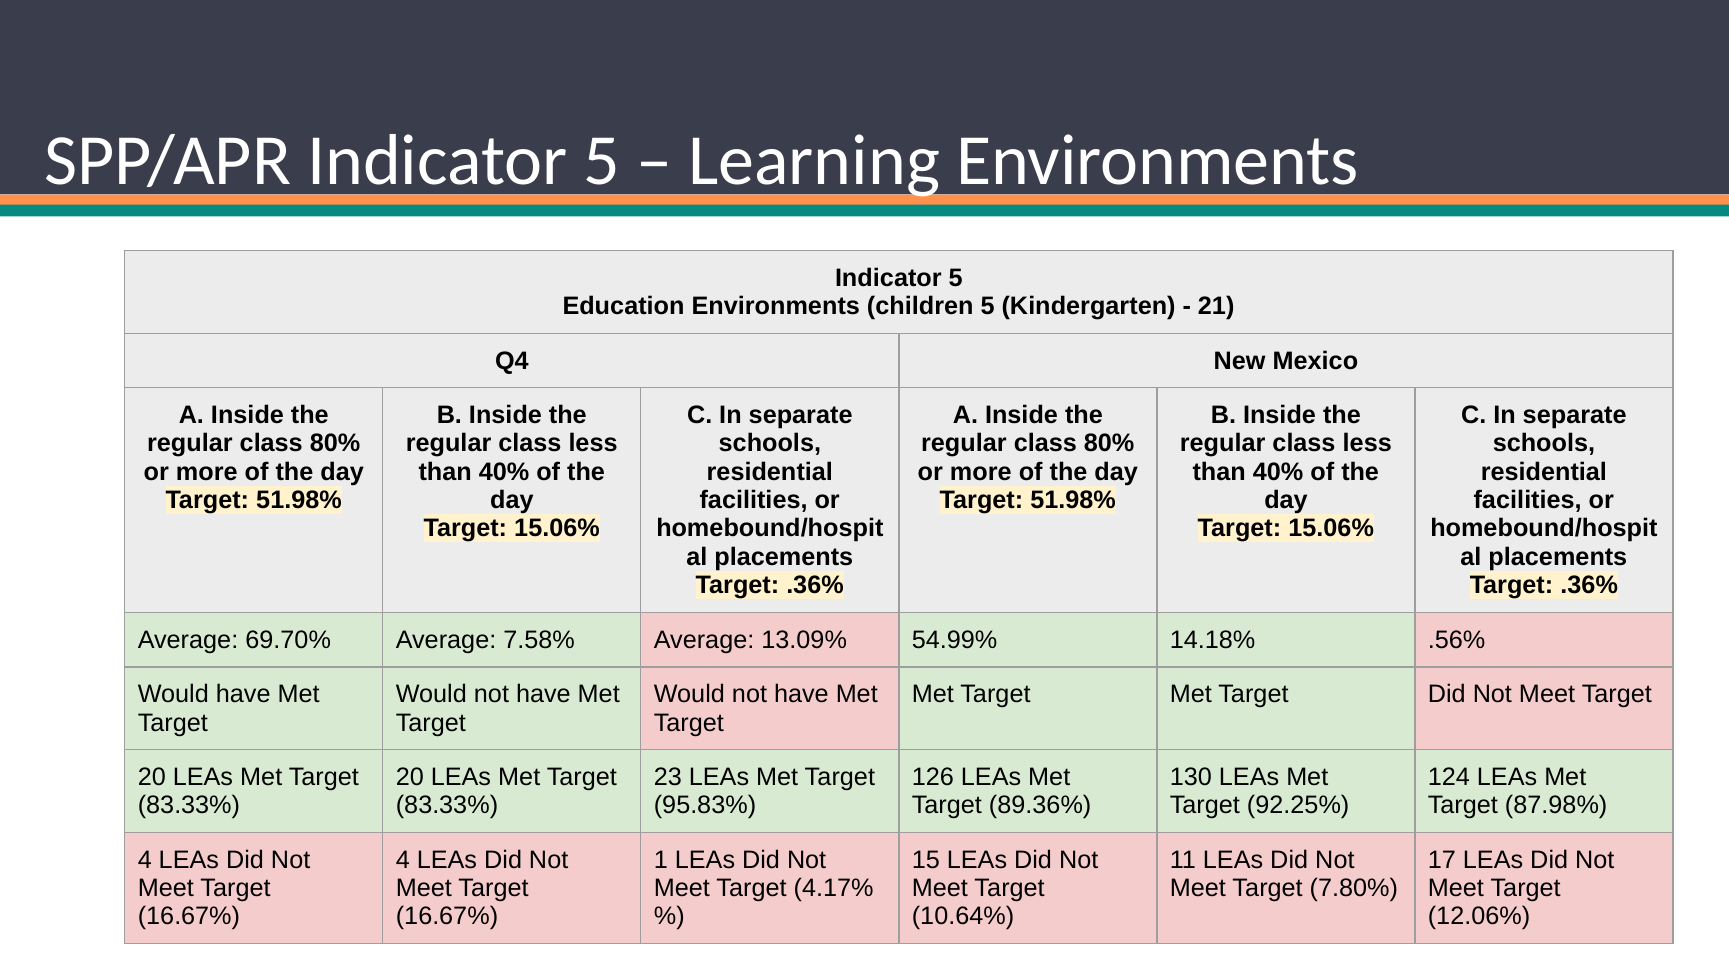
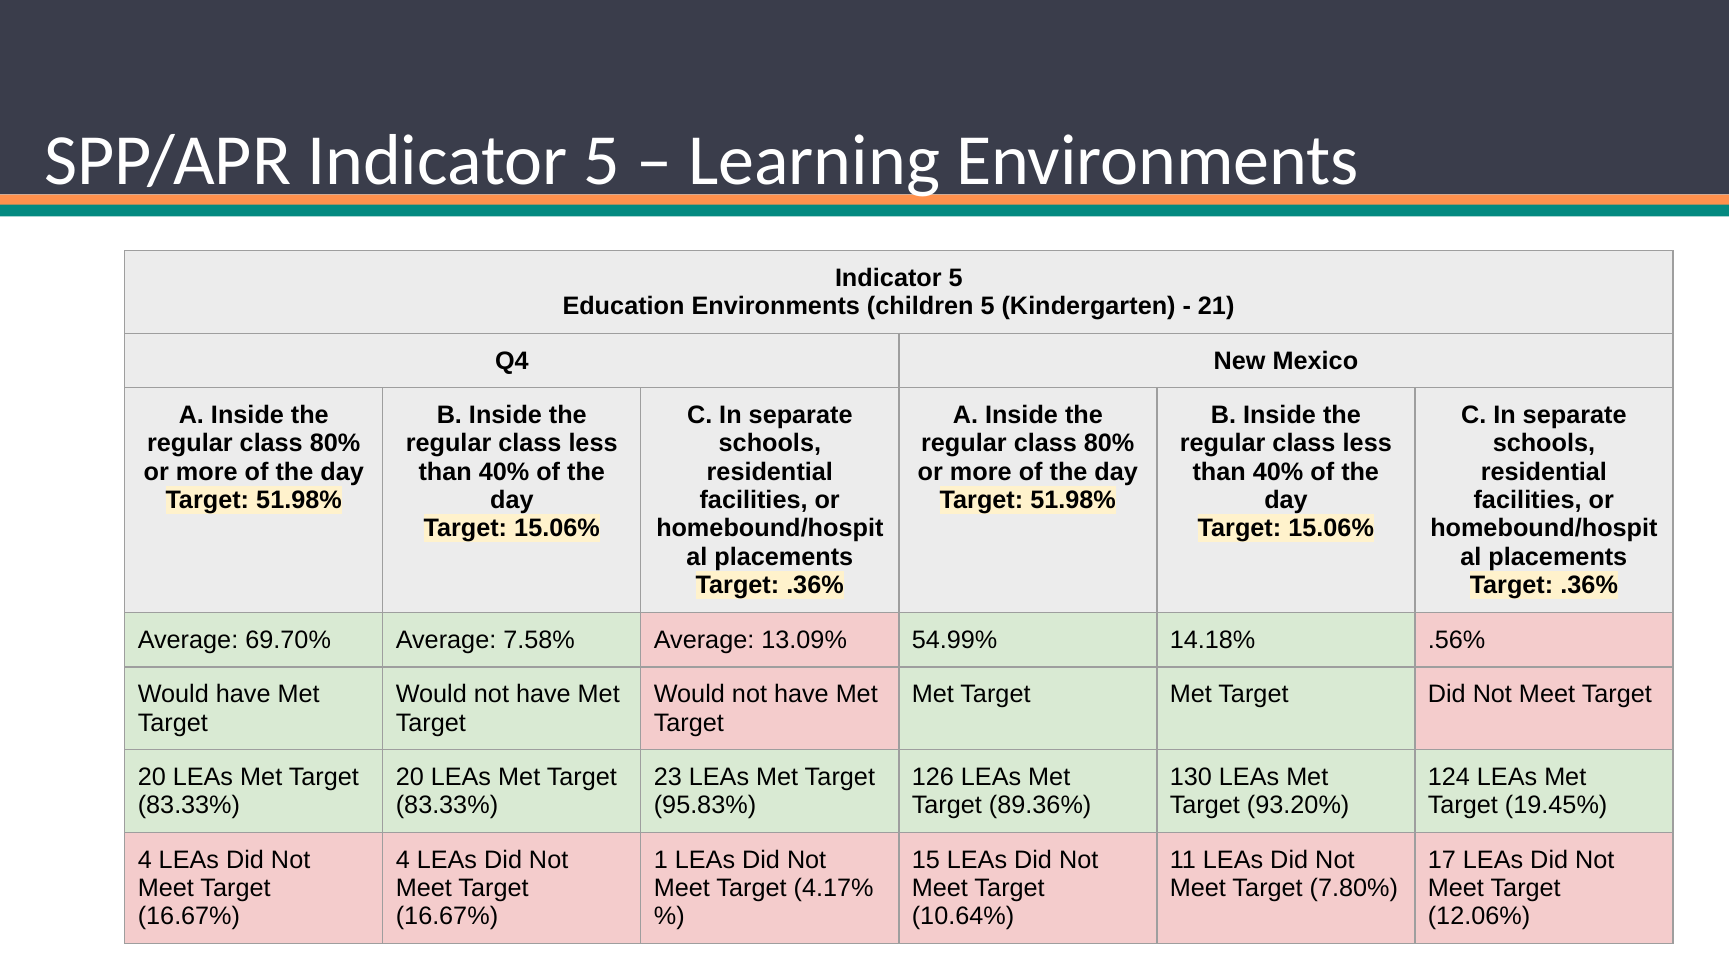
92.25%: 92.25% -> 93.20% (1298, 805)
87.98%: 87.98% -> 19.45% (1556, 805)
